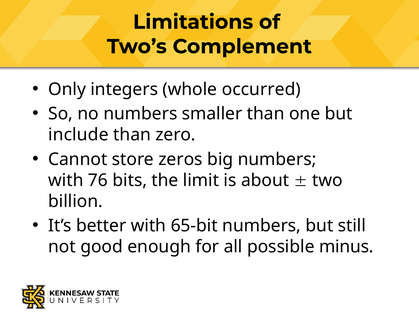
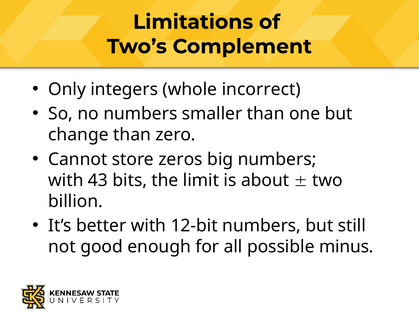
occurred: occurred -> incorrect (261, 89)
include: include -> change (78, 134)
76: 76 -> 43 (98, 180)
65-bit: 65-bit -> 12-bit (194, 225)
